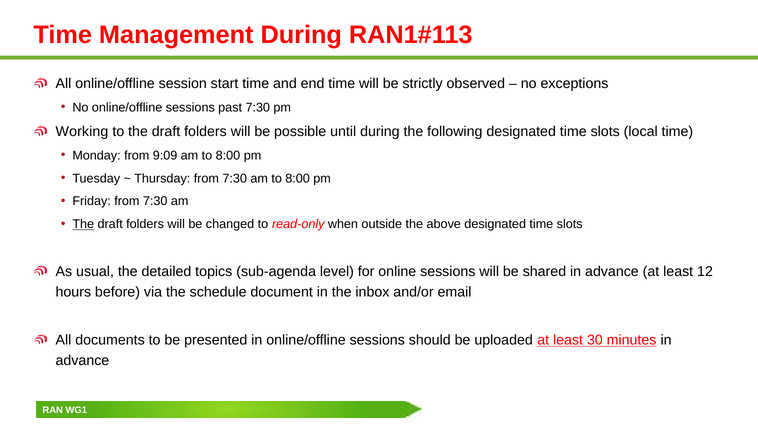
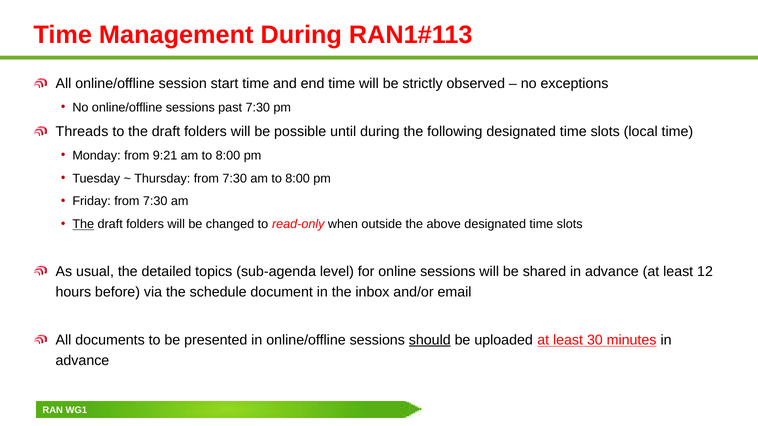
Working: Working -> Threads (82, 132)
9:09: 9:09 -> 9:21 (165, 156)
should underline: none -> present (430, 340)
